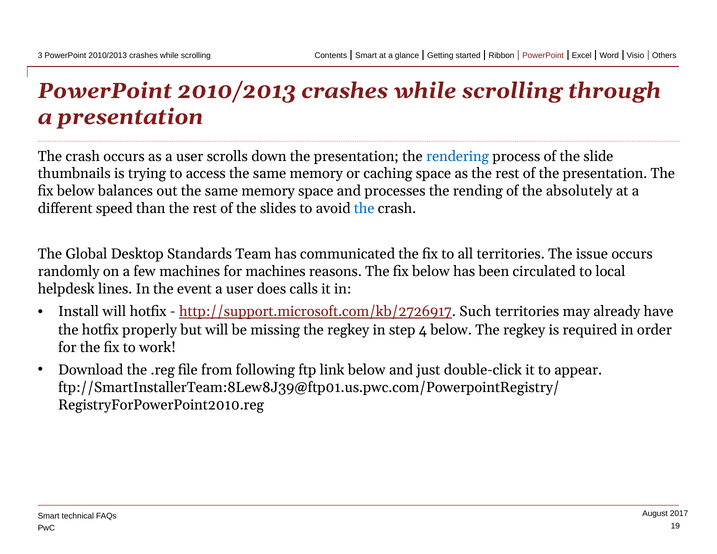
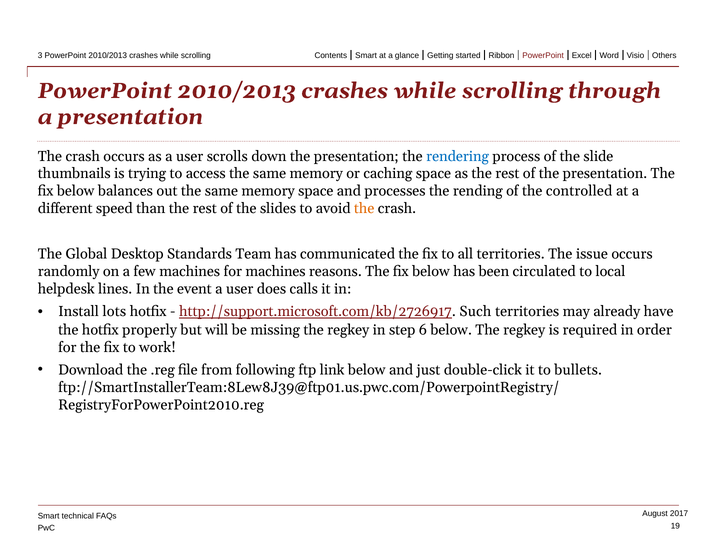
absolutely: absolutely -> controlled (579, 191)
the colour: blue -> orange (364, 208)
Install will: will -> lots (114, 312)
4: 4 -> 6 (423, 330)
appear: appear -> bullets (578, 370)
